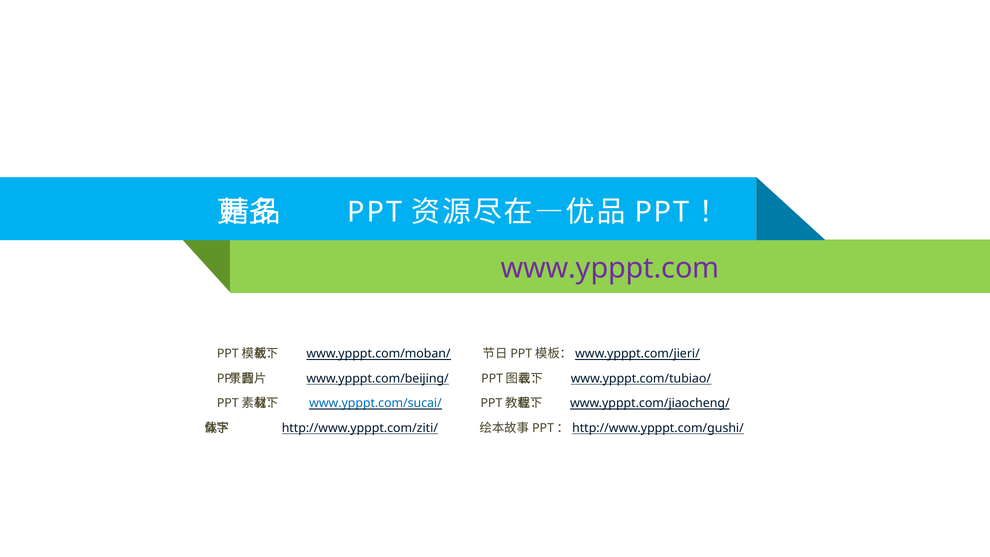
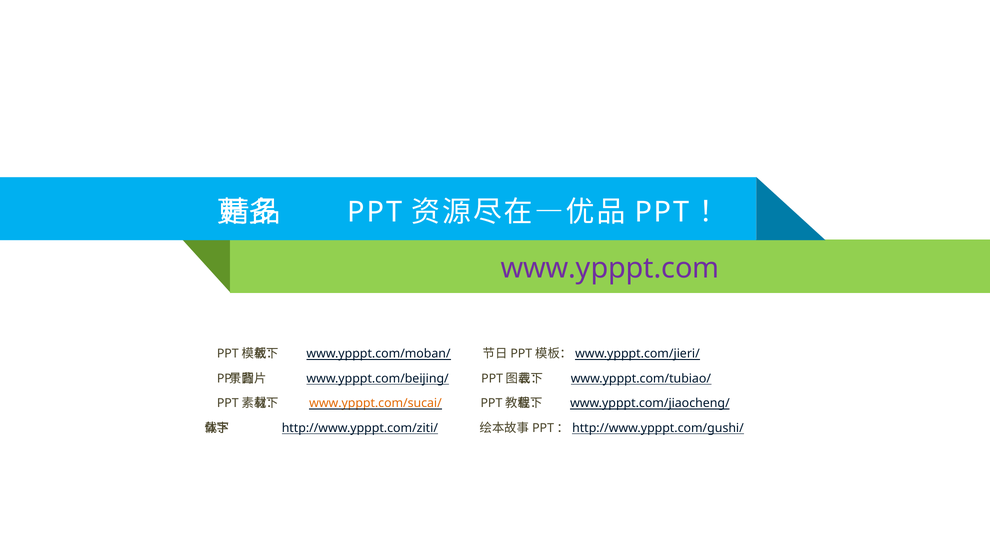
www.ypppt.com/sucai/ colour: blue -> orange (375, 403)
